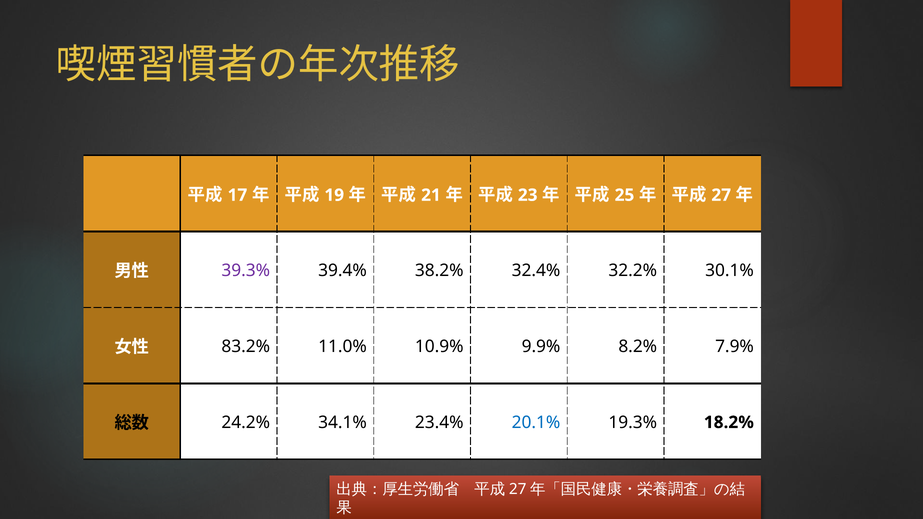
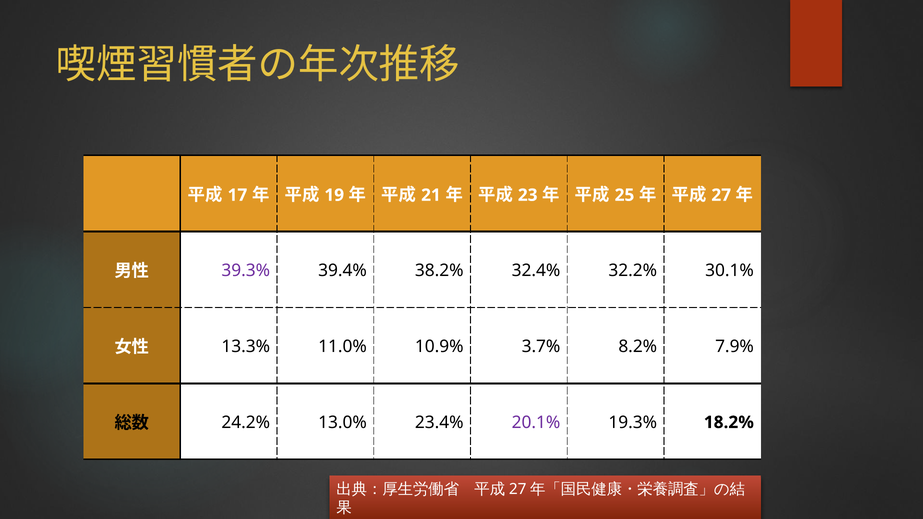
83.2%: 83.2% -> 13.3% (246, 346)
9.9%: 9.9% -> 3.7% (541, 346)
34.1%: 34.1% -> 13.0% (343, 422)
20.1% colour: blue -> purple (536, 422)
